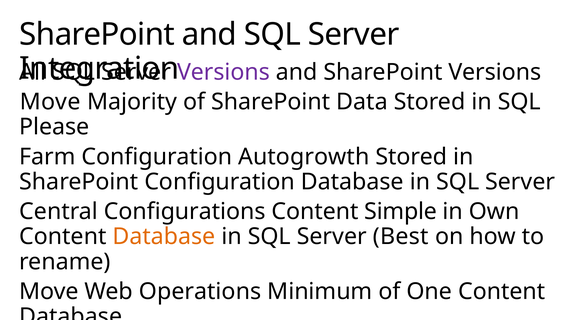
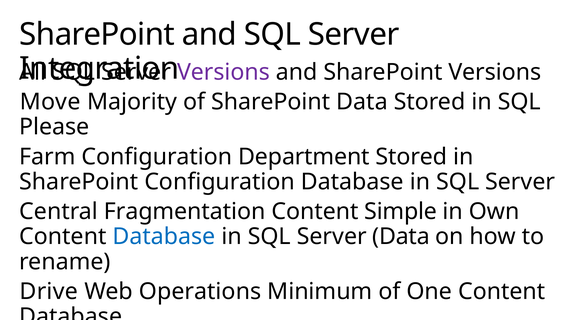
Autogrowth: Autogrowth -> Department (304, 157)
Configurations: Configurations -> Fragmentation (185, 212)
Database colour: orange -> blue (164, 237)
Server Best: Best -> Data (401, 237)
Move: Move -> Drive (49, 291)
